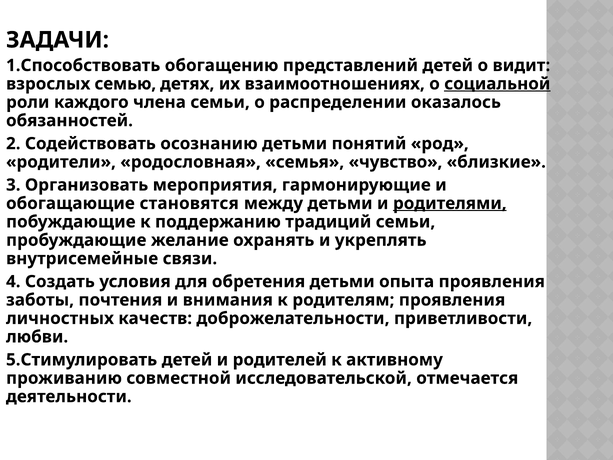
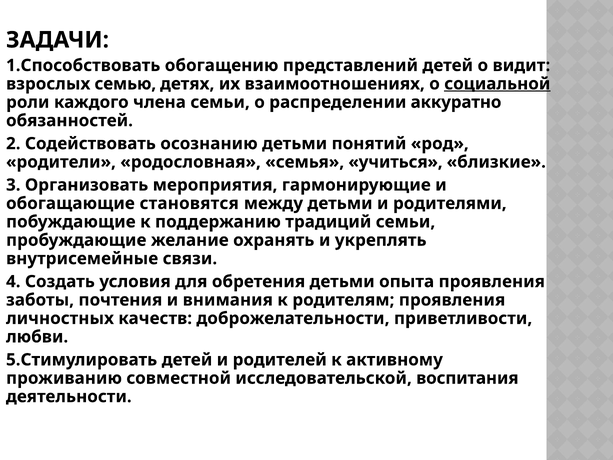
оказалось: оказалось -> аккуратно (456, 102)
чувство: чувство -> учиться (395, 162)
родителями underline: present -> none (450, 203)
отмечается: отмечается -> воспитания (467, 378)
